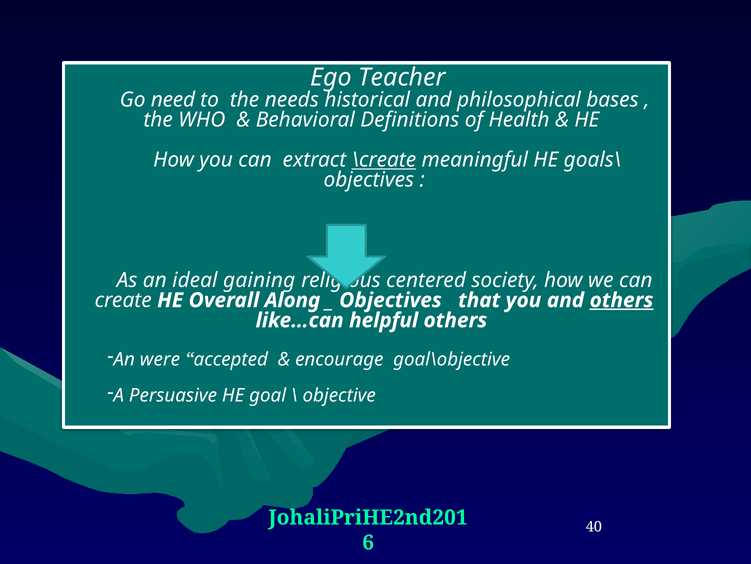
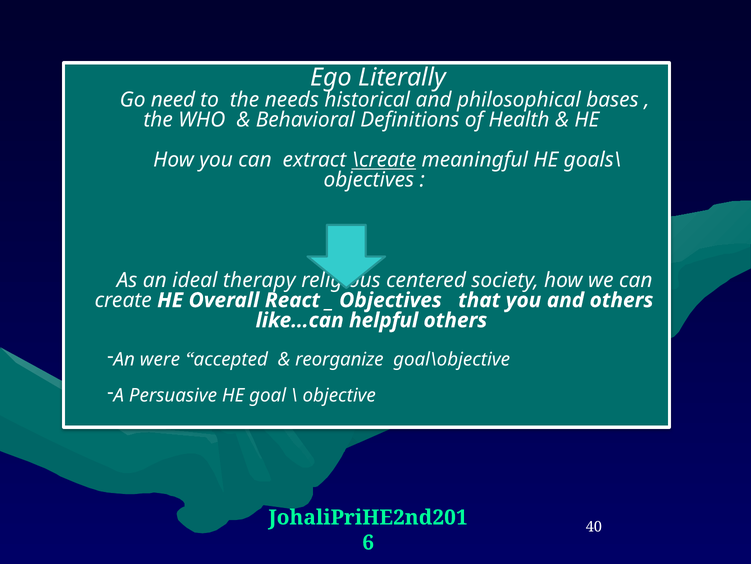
Teacher: Teacher -> Literally (402, 77)
gaining: gaining -> therapy (259, 280)
Along: Along -> React (292, 300)
others underline: present -> none (622, 300)
encourage: encourage -> reorganize (339, 359)
